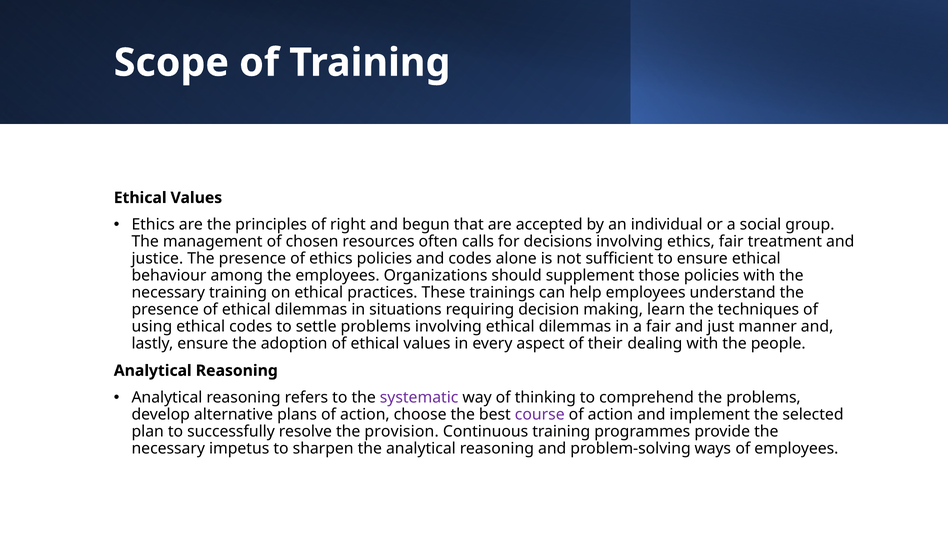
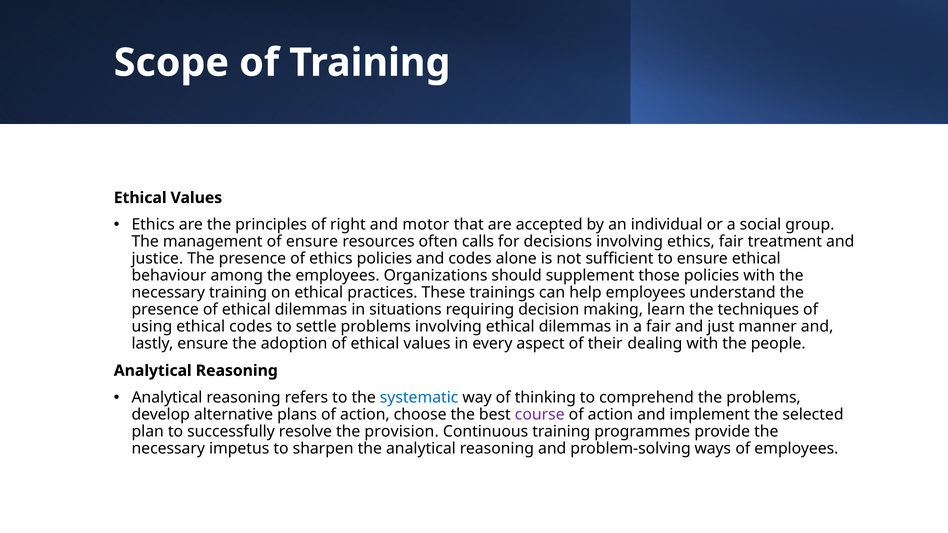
begun: begun -> motor (426, 225)
of chosen: chosen -> ensure (312, 242)
systematic colour: purple -> blue (419, 398)
